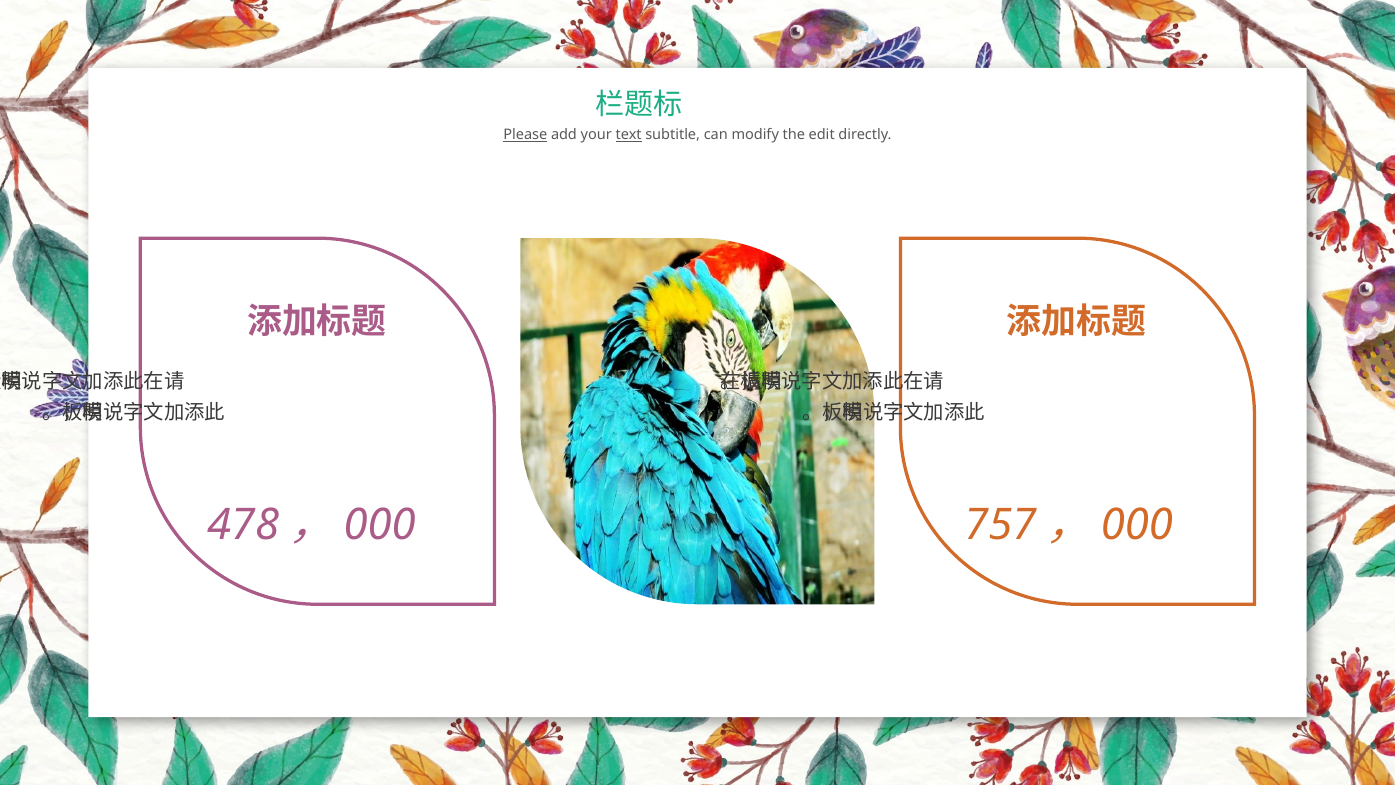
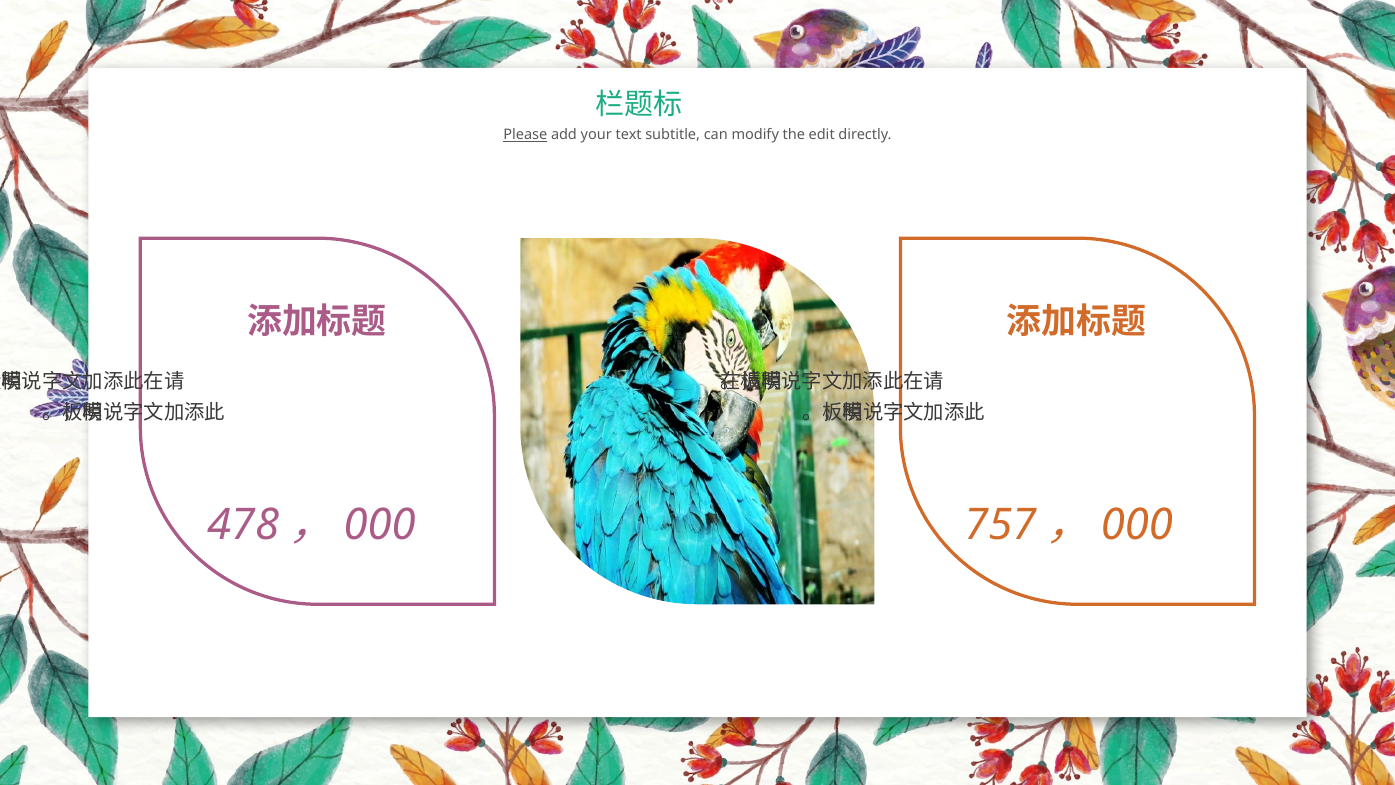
text underline: present -> none (629, 135)
